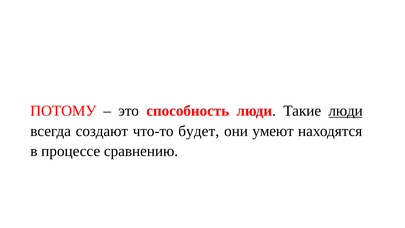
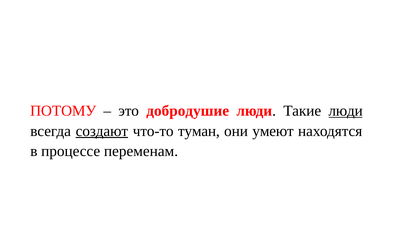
способность: способность -> добродушие (188, 111)
создают underline: none -> present (102, 131)
будет: будет -> туман (199, 131)
сравнению: сравнению -> переменам (141, 151)
